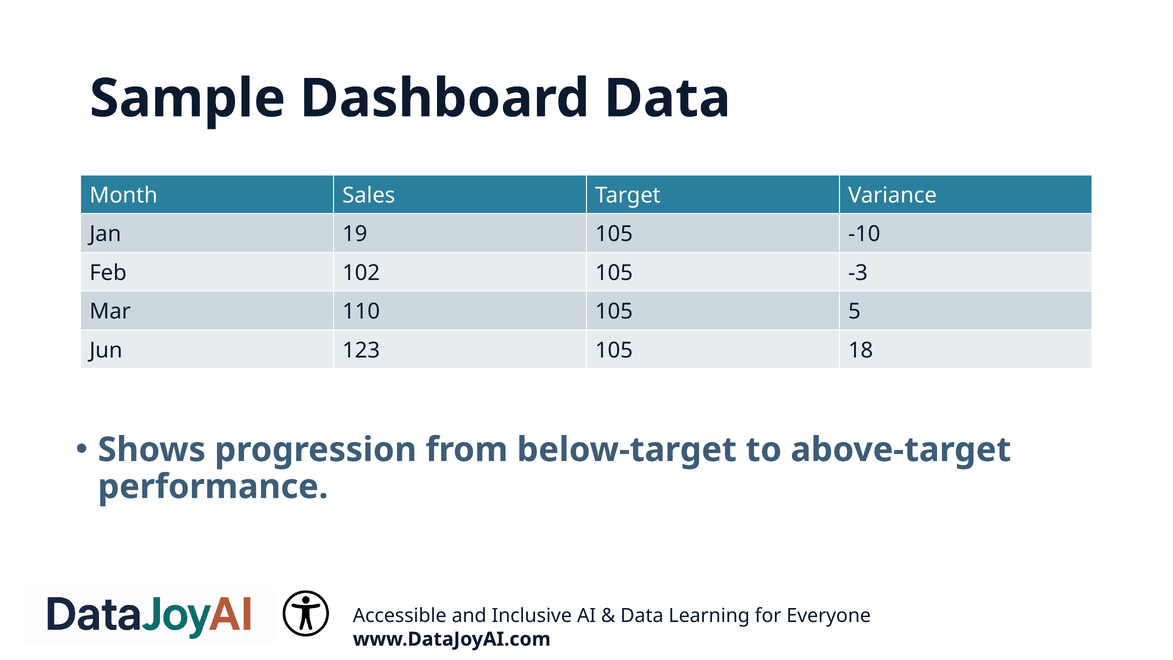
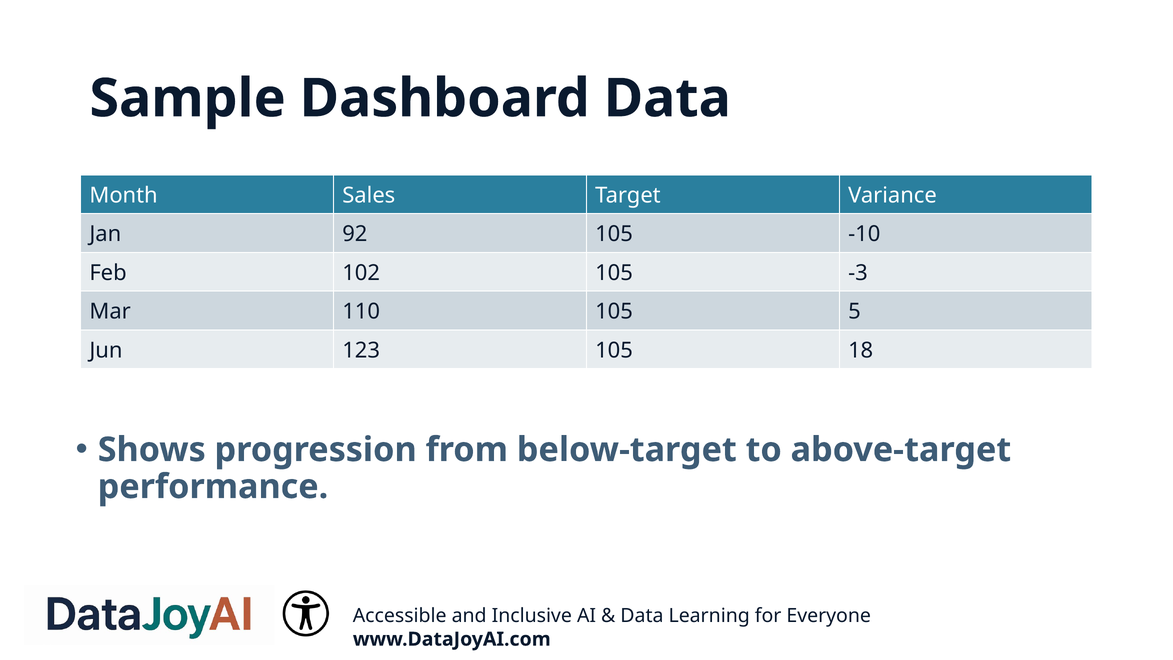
19: 19 -> 92 (355, 234)
